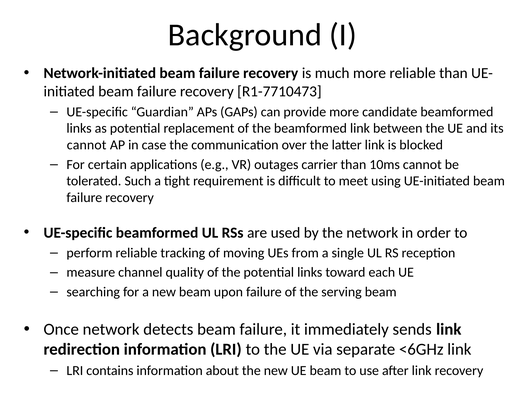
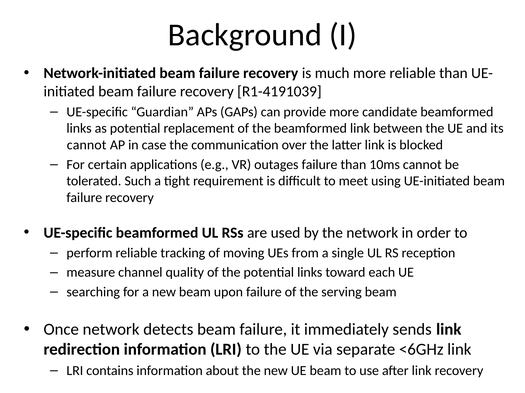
R1-7710473: R1-7710473 -> R1-4191039 (279, 92)
outages carrier: carrier -> failure (320, 165)
